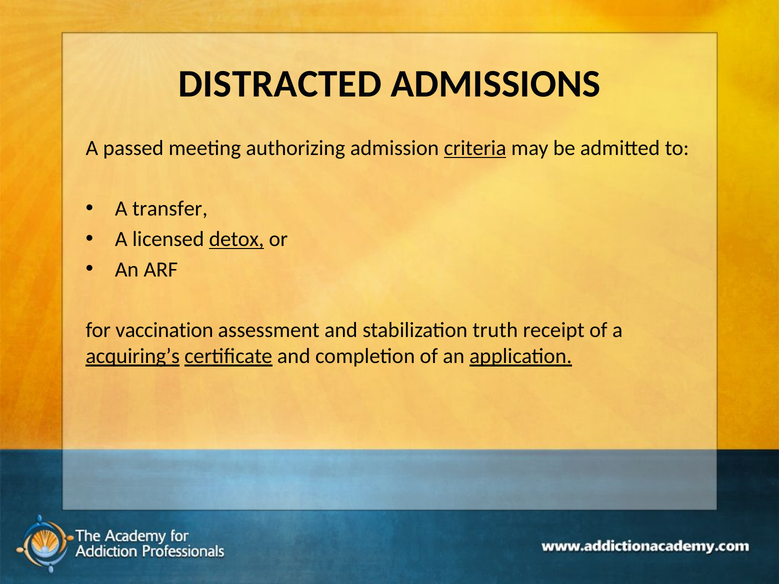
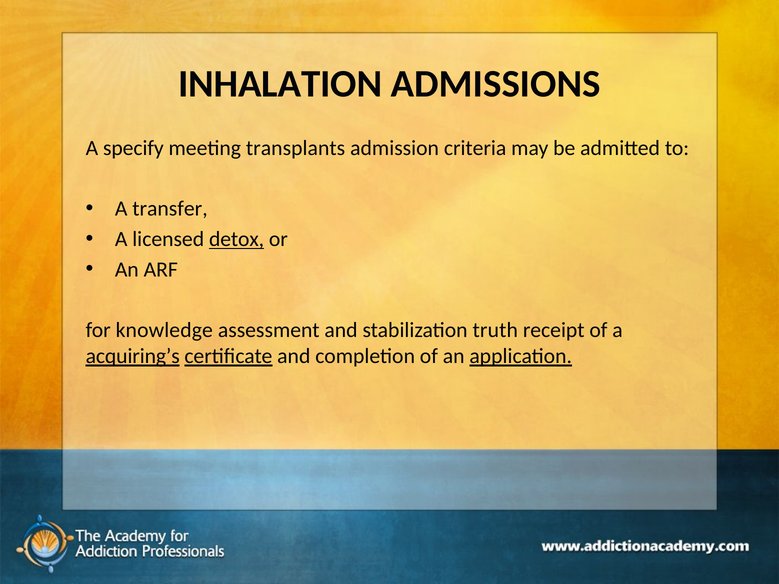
DISTRACTED: DISTRACTED -> INHALATION (280, 84)
passed: passed -> specify (133, 148)
authorizing: authorizing -> transplants (296, 148)
criteria underline: present -> none (475, 148)
vaccination: vaccination -> knowledge (164, 330)
